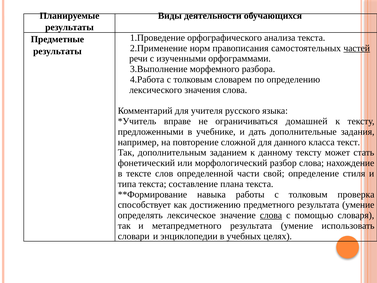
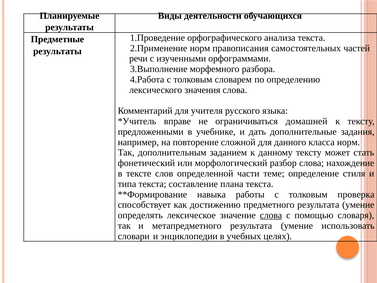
частей underline: present -> none (357, 48)
класса текст: текст -> норм (348, 142)
свой: свой -> теме (274, 173)
